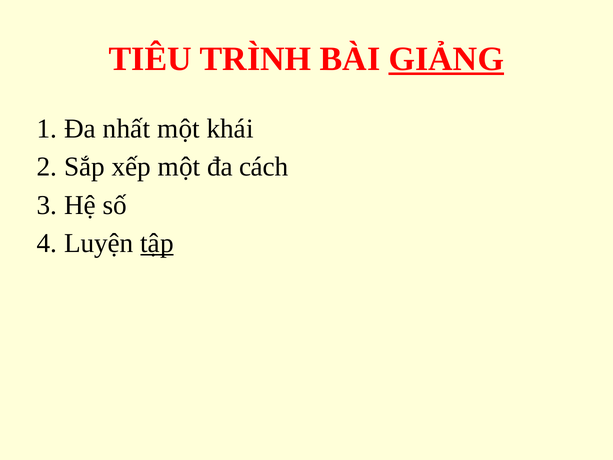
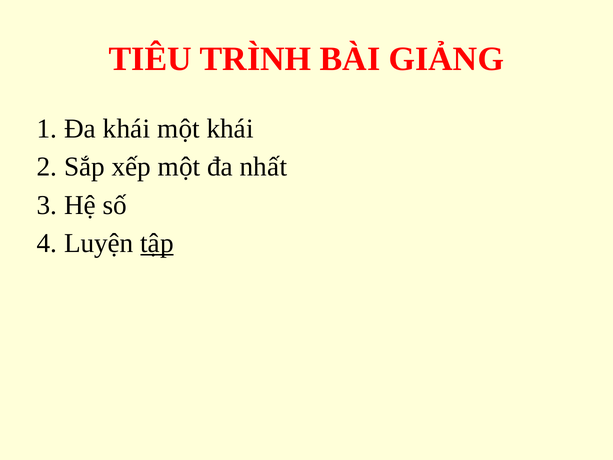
GIẢNG underline: present -> none (446, 59)
Đa nhất: nhất -> khái (126, 129)
cách: cách -> nhất (263, 167)
